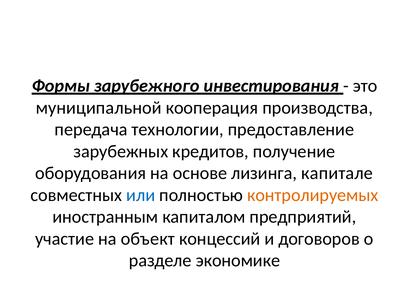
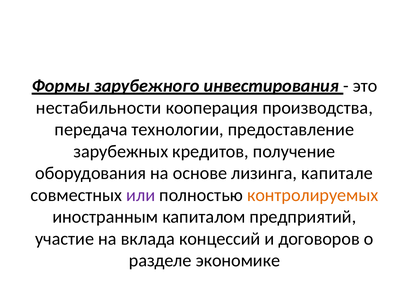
муниципальной: муниципальной -> нестабильности (99, 108)
или colour: blue -> purple (141, 195)
объект: объект -> вклада (148, 239)
